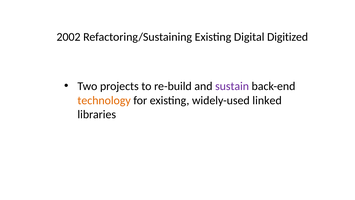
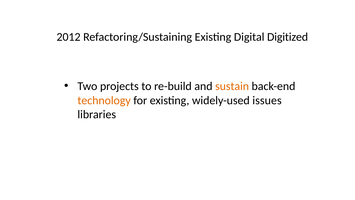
2002: 2002 -> 2012 (69, 37)
sustain colour: purple -> orange (232, 86)
linked: linked -> issues (267, 100)
